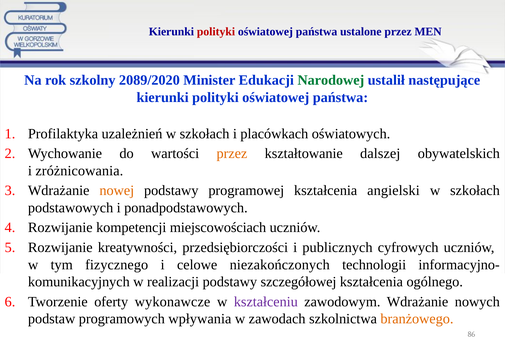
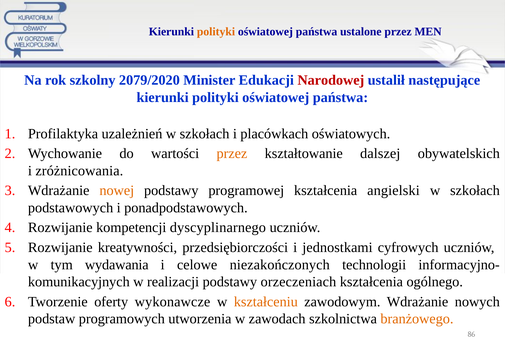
polityki colour: red -> orange (216, 32)
2089/2020: 2089/2020 -> 2079/2020 (149, 80)
Narodowej colour: green -> red (331, 80)
miejscowościach: miejscowościach -> dyscyplinarnego (218, 227)
publicznych: publicznych -> jednostkami (337, 247)
fizycznego: fizycznego -> wydawania (117, 264)
szczegółowej: szczegółowej -> orzeczeniach (298, 281)
kształceniu colour: purple -> orange (266, 301)
wpływania: wpływania -> utworzenia (200, 318)
